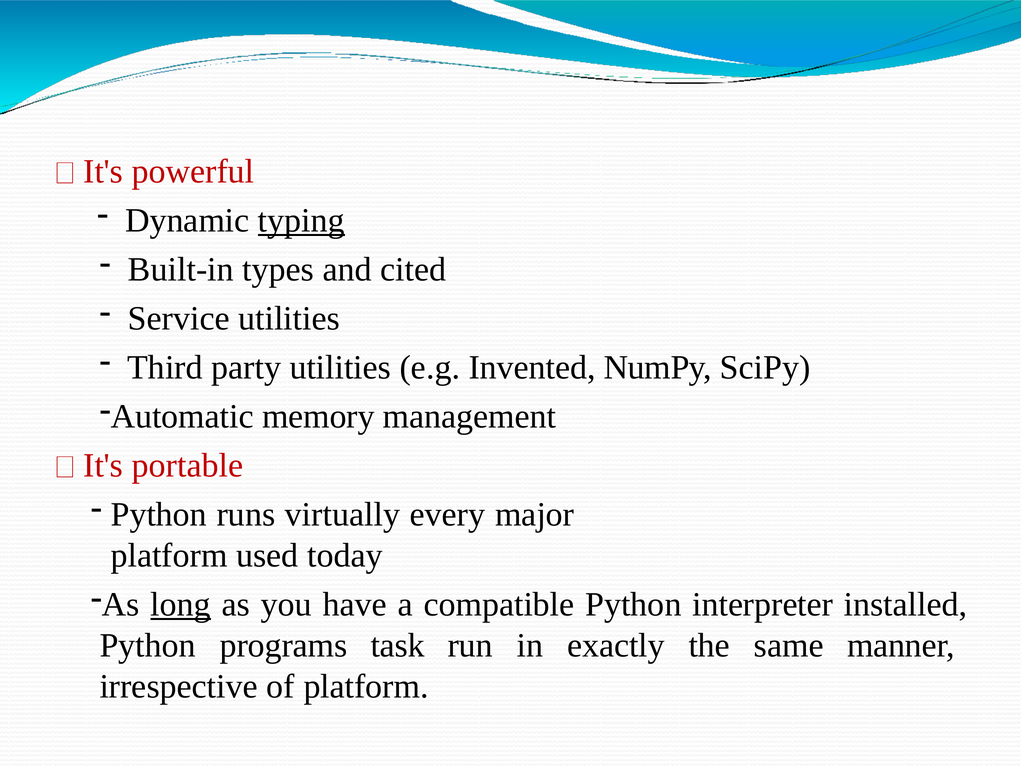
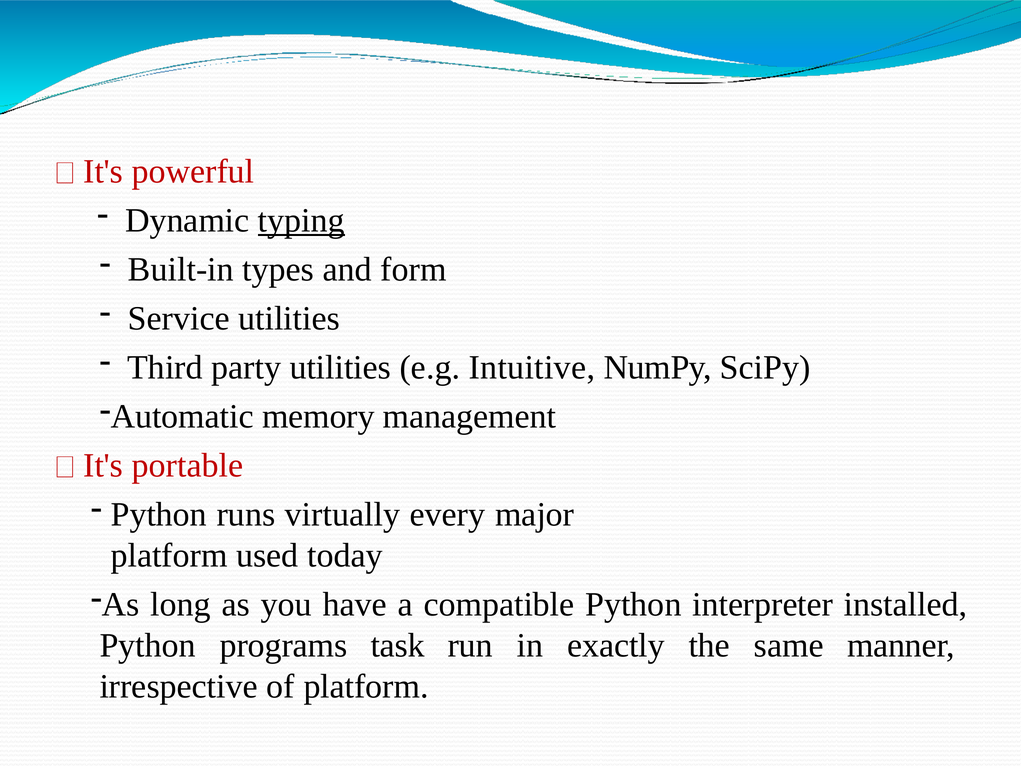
cited: cited -> form (413, 269)
Invented: Invented -> Intuitive (532, 367)
long underline: present -> none (181, 604)
